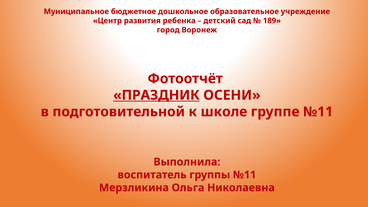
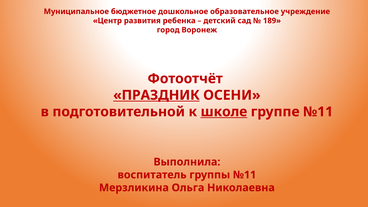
школе underline: none -> present (224, 112)
